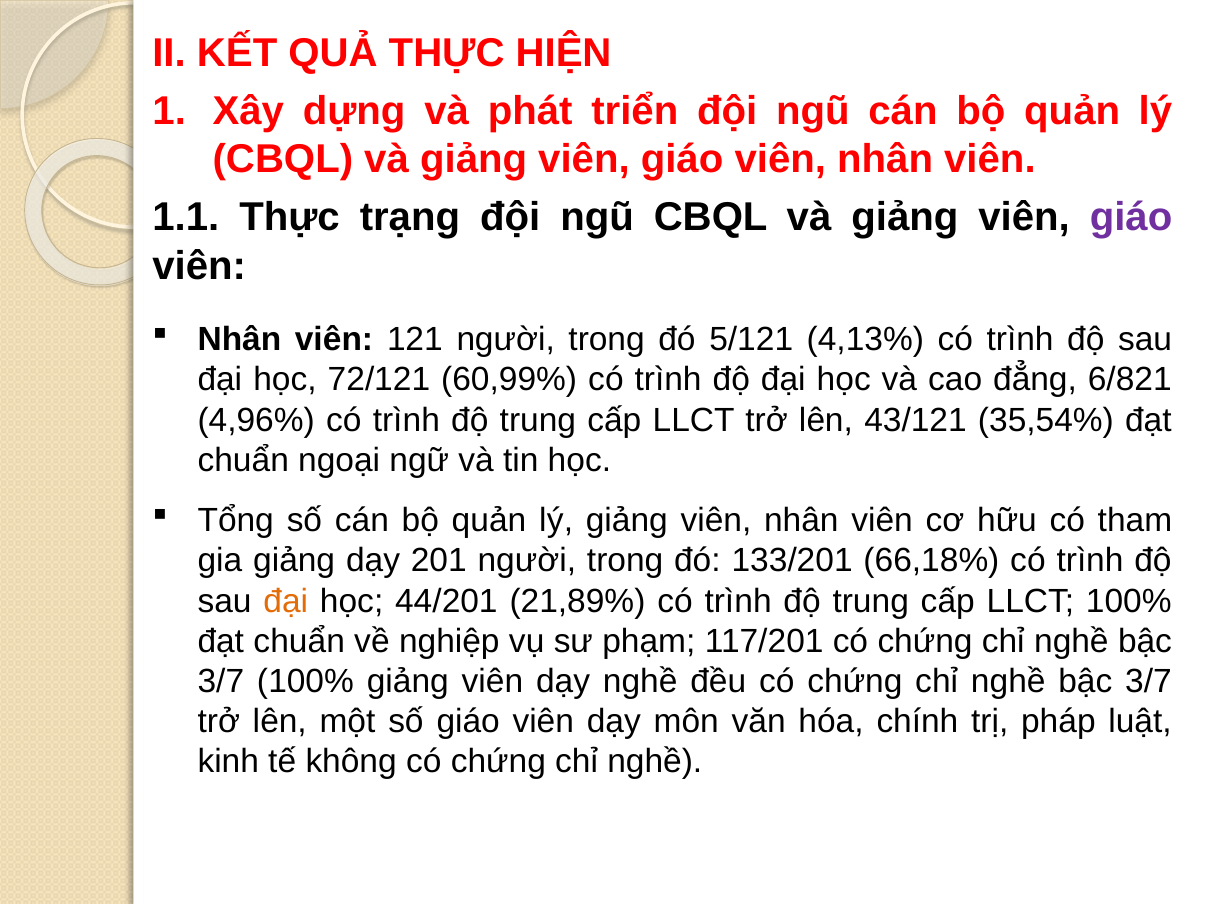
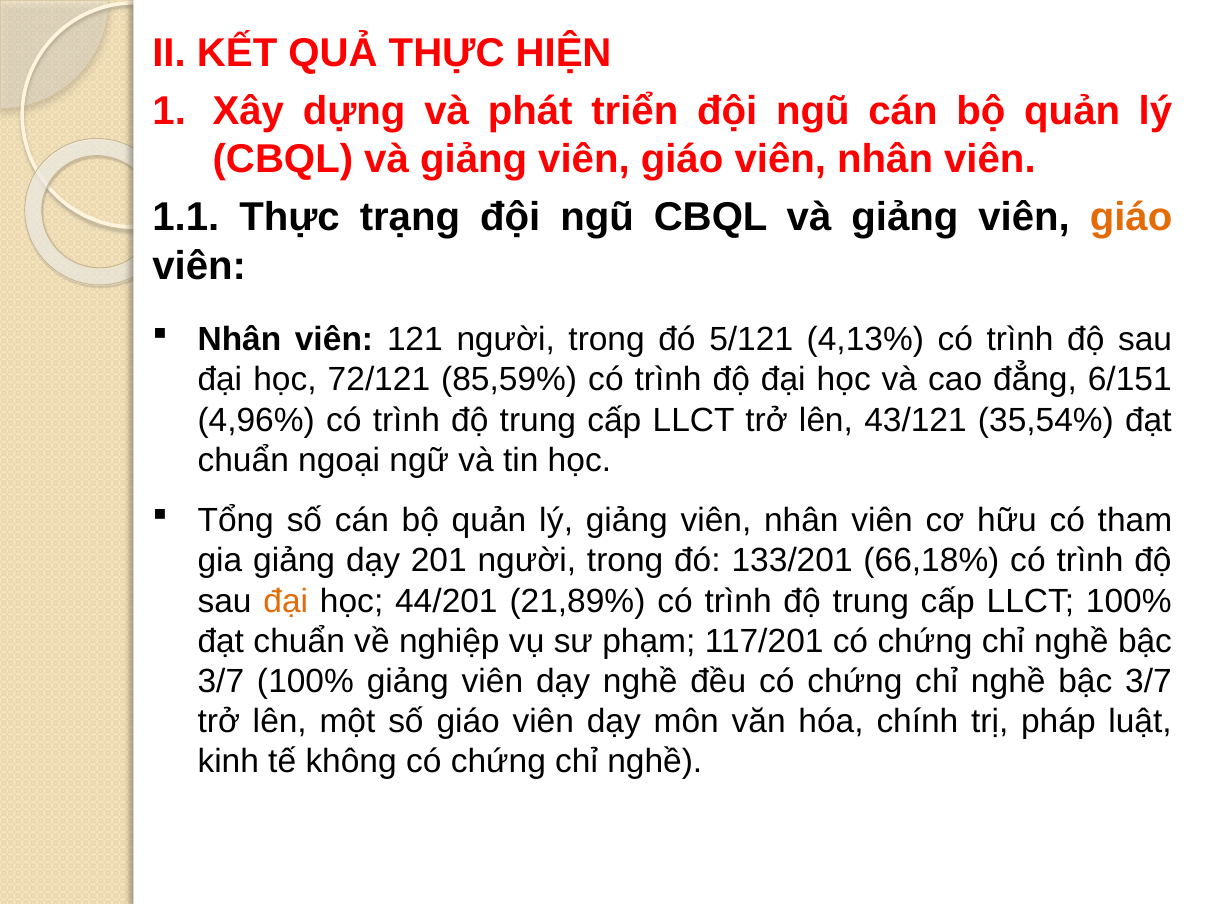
giáo colour: purple -> orange (1131, 218)
60,99%: 60,99% -> 85,59% (509, 380)
6/821: 6/821 -> 6/151 (1130, 380)
